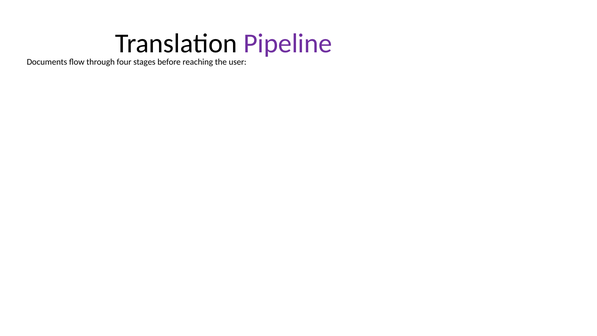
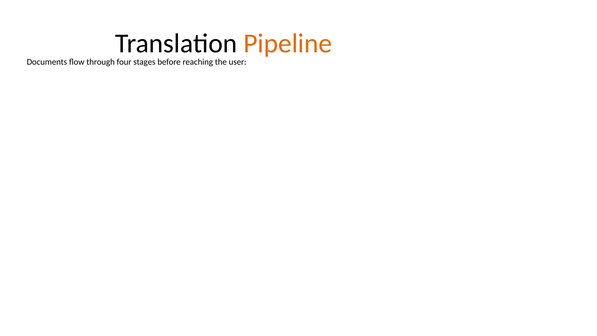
Pipeline colour: purple -> orange (288, 43)
